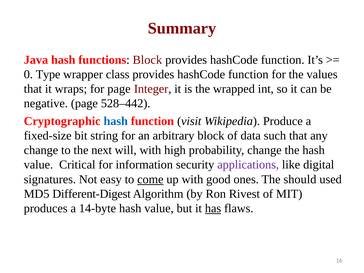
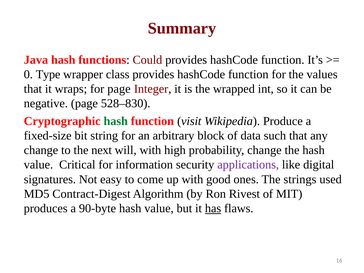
functions Block: Block -> Could (147, 60)
528–442: 528–442 -> 528–830 (126, 103)
hash colour: blue -> green (116, 121)
come underline: present -> none (150, 179)
should: should -> strings (300, 179)
Different-Digest: Different-Digest -> Contract-Digest (91, 194)
14-byte: 14-byte -> 90-byte (98, 208)
